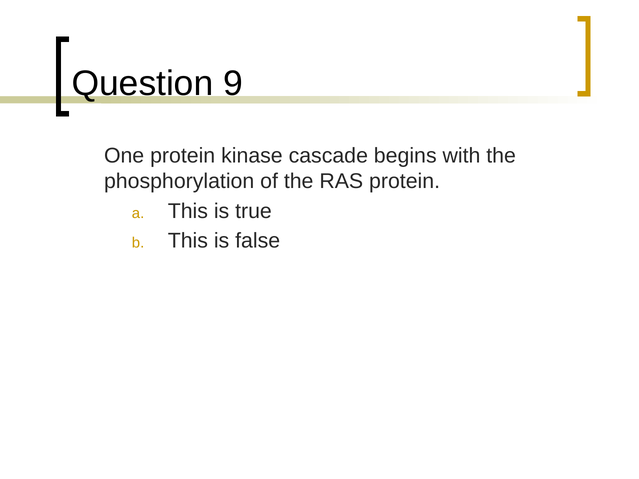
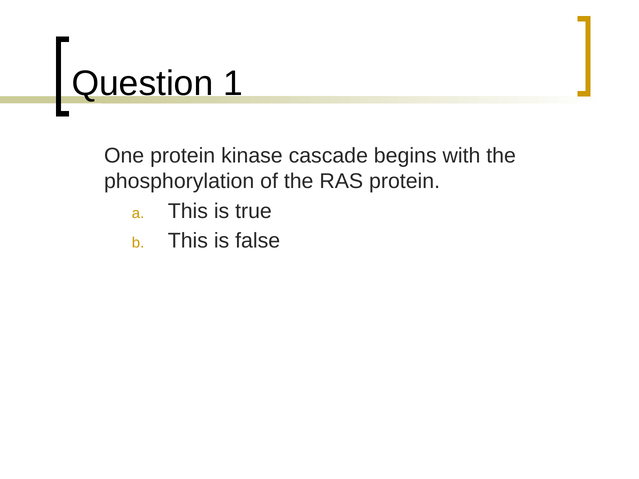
9: 9 -> 1 (233, 83)
